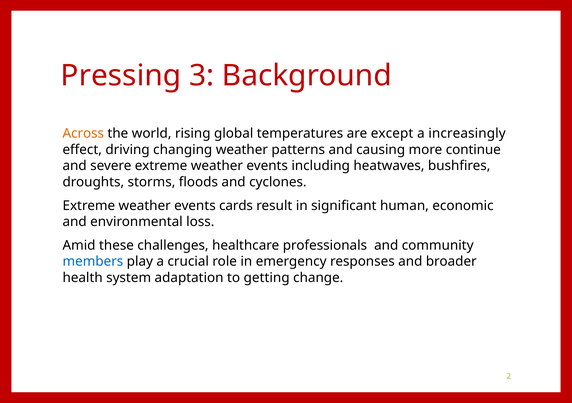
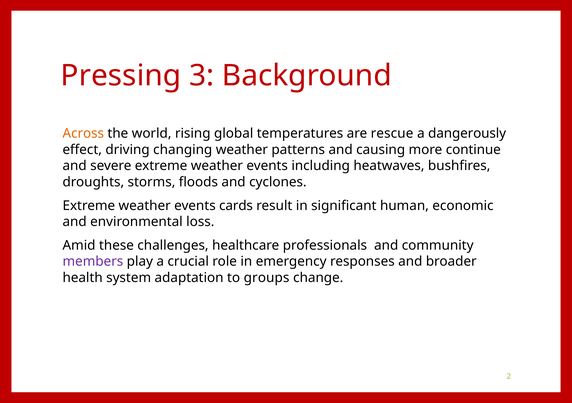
except: except -> rescue (392, 133)
increasingly: increasingly -> dangerously (467, 133)
members colour: blue -> purple (93, 262)
getting: getting -> groups (267, 278)
